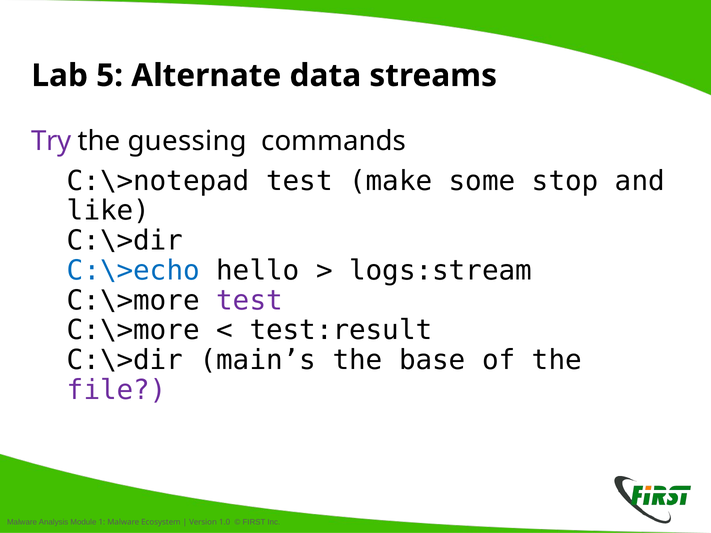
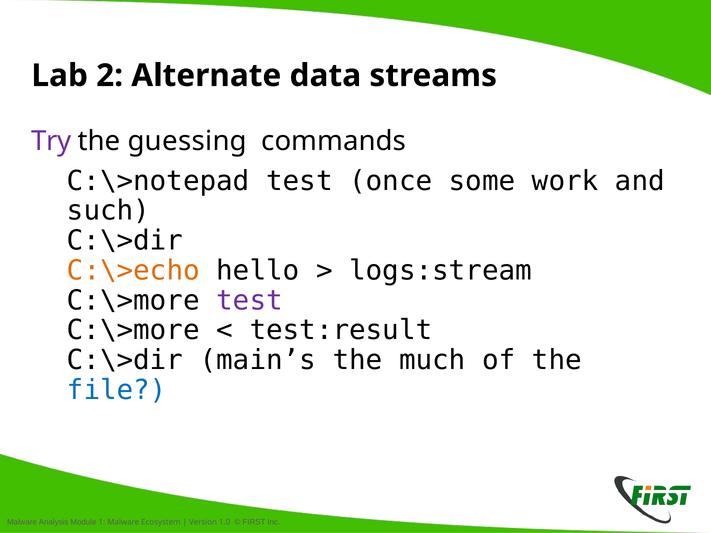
5: 5 -> 2 (110, 76)
make: make -> once (391, 181)
stop: stop -> work (565, 181)
like: like -> such (108, 211)
C:\>echo colour: blue -> orange (133, 271)
base: base -> much (432, 360)
file colour: purple -> blue (117, 390)
